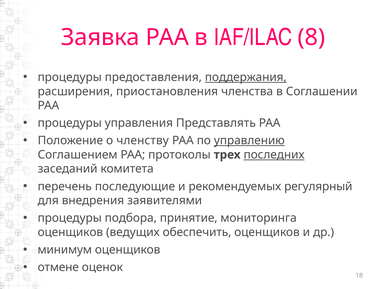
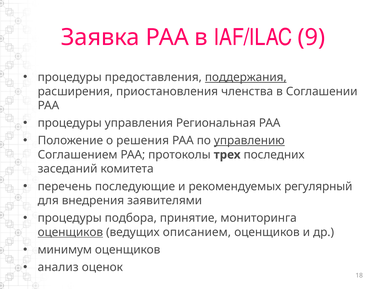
8: 8 -> 9 (311, 37)
Представлять: Представлять -> Региональная (216, 123)
членству: членству -> решения (143, 141)
последних underline: present -> none (274, 155)
оценщиков underline: none -> present (70, 233)
обеспечить: обеспечить -> описанием (197, 233)
отмене: отмене -> анализ (58, 268)
